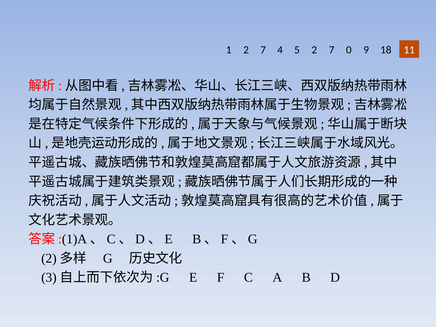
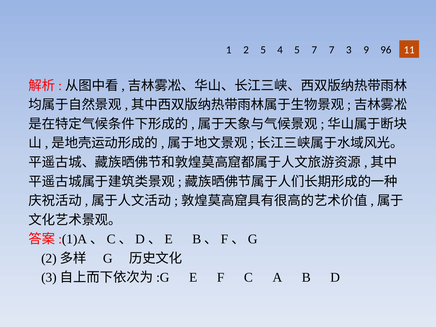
1 2 7: 7 -> 5 (263, 50)
5 2: 2 -> 7 (314, 50)
0: 0 -> 3 (349, 50)
18: 18 -> 96 (386, 50)
